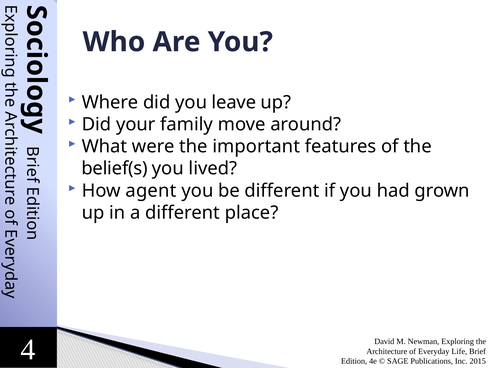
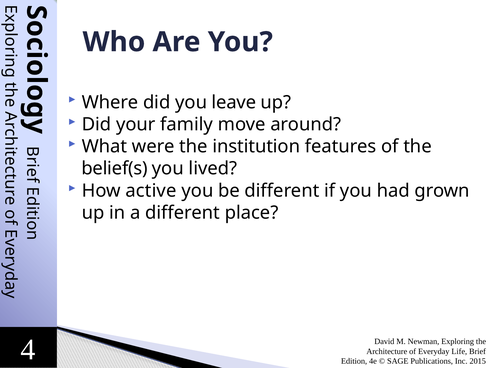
important: important -> institution (256, 147)
agent: agent -> active (151, 191)
